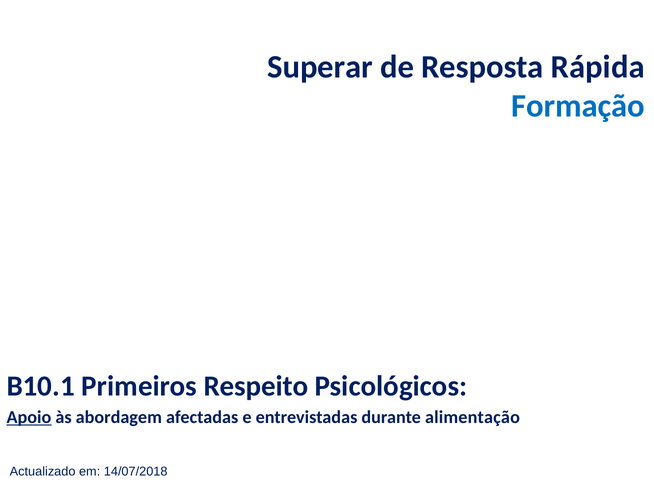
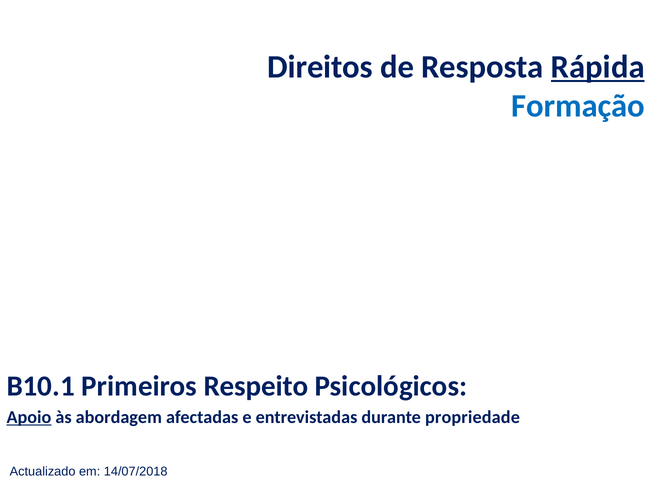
Superar: Superar -> Direitos (320, 67)
Rápida underline: none -> present (598, 67)
alimentação: alimentação -> propriedade (472, 418)
